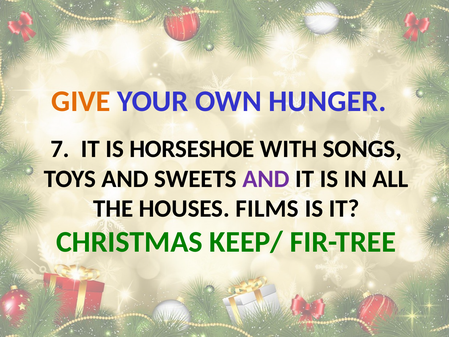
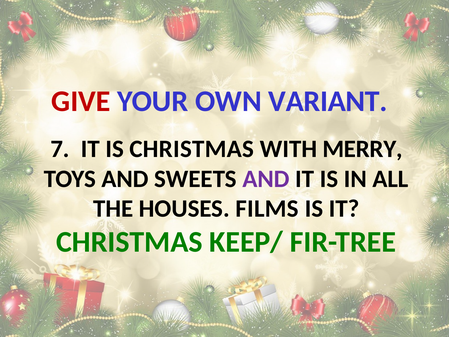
GIVE colour: orange -> red (81, 101)
HUNGER: HUNGER -> VARIANT (328, 101)
IS HORSESHOE: HORSESHOE -> CHRISTMAS (192, 149)
SONGS: SONGS -> MERRY (362, 149)
